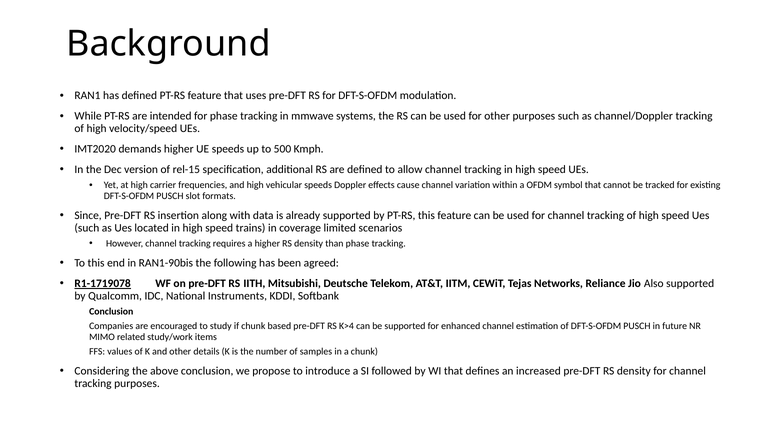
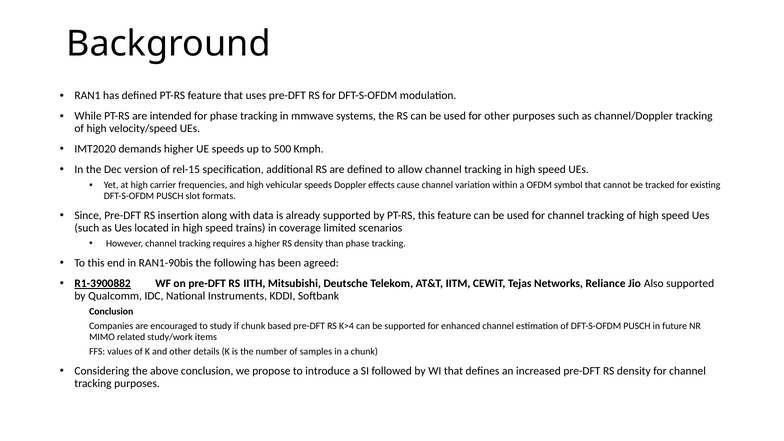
R1-1719078: R1-1719078 -> R1-3900882 (103, 284)
